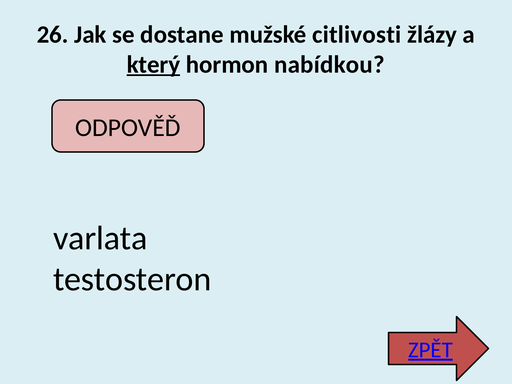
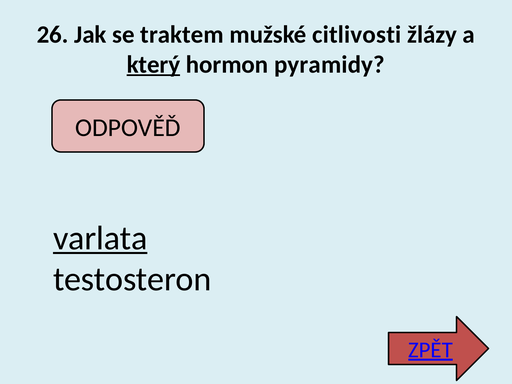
dostane: dostane -> traktem (182, 35)
nabídkou: nabídkou -> pyramidy (329, 64)
varlata underline: none -> present (100, 238)
